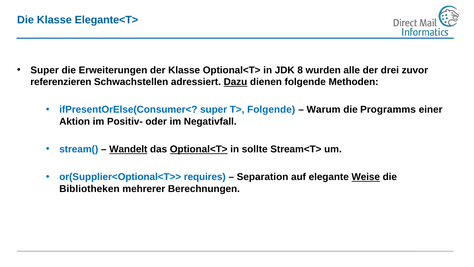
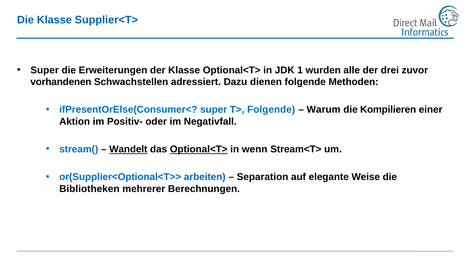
Elegante<T>: Elegante<T> -> Supplier<T> (106, 20)
8: 8 -> 1 (300, 70)
referenzieren: referenzieren -> vorhandenen (61, 82)
Dazu underline: present -> none (235, 82)
Programms: Programms -> Kompilieren (388, 110)
sollte: sollte -> wenn (255, 149)
requires: requires -> arbeiten (205, 177)
Weise underline: present -> none (366, 177)
